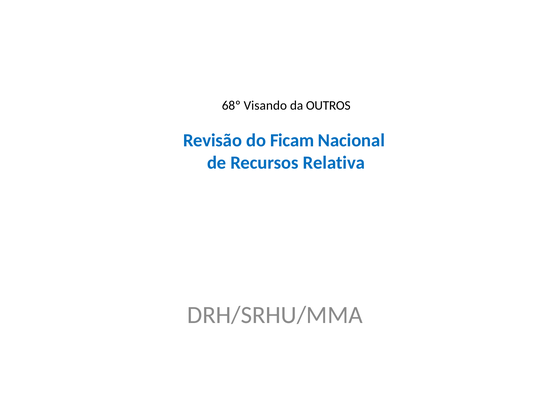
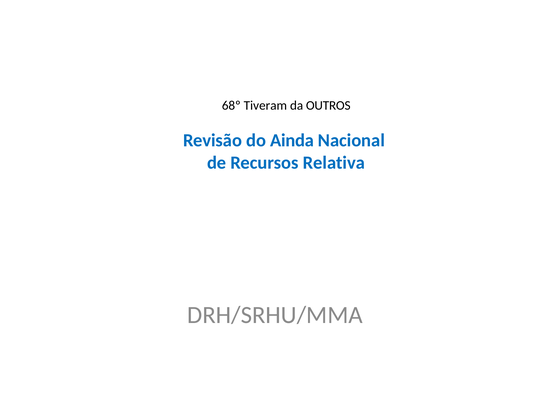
Visando: Visando -> Tiveram (265, 105)
Ficam: Ficam -> Ainda (292, 140)
